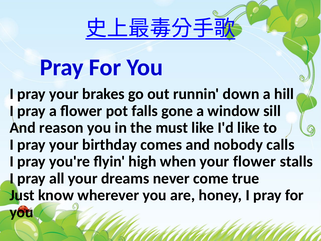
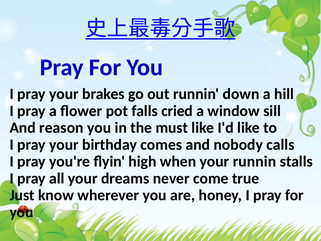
gone: gone -> cried (177, 111)
your flower: flower -> runnin (255, 161)
